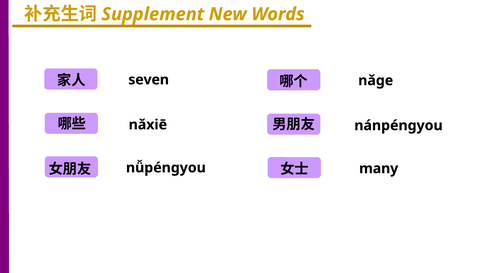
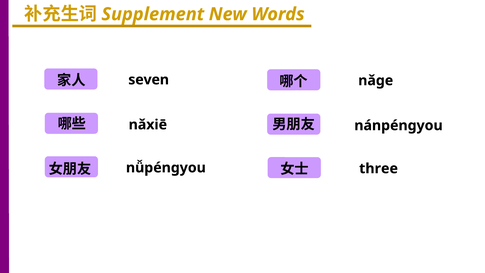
many: many -> three (379, 168)
